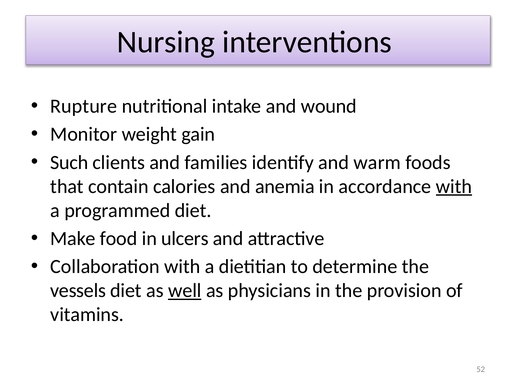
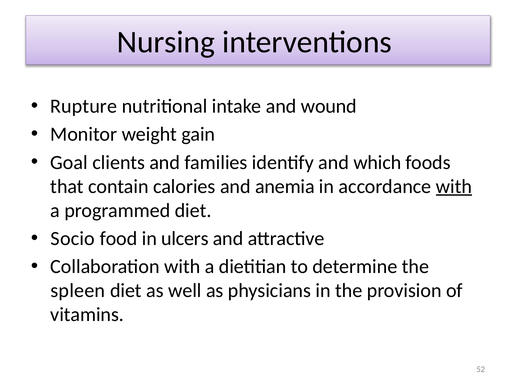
Such: Such -> Goal (69, 162)
warm: warm -> which (377, 162)
Make: Make -> Socio (73, 239)
vessels: vessels -> spleen (78, 291)
well underline: present -> none (185, 291)
